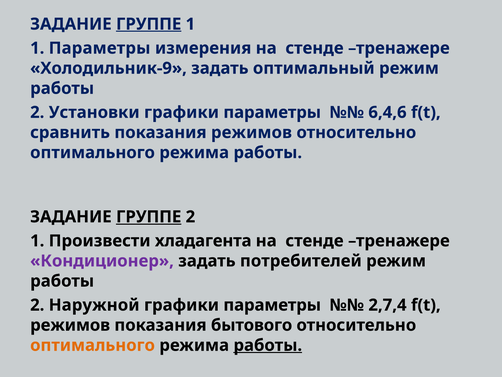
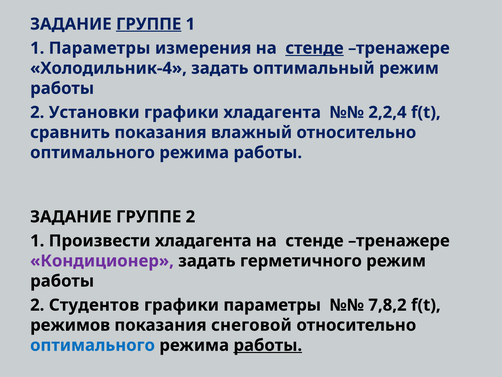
стенде underline: none -> present (314, 48)
Холодильник-9: Холодильник-9 -> Холодильник-4 (108, 68)
параметры: параметры -> хладагента (272, 112)
6,4,6: 6,4,6 -> 2,2,4 (387, 112)
показания режимов: режимов -> влажный (252, 132)
ГРУППЕ underline: present -> none (149, 217)
потребителей: потребителей -> герметичного (301, 261)
Наружной: Наружной -> Студентов (94, 305)
2,7,4: 2,7,4 -> 7,8,2 (387, 305)
бытового: бытового -> снеговой (251, 325)
оптимального colour: orange -> blue (93, 345)
